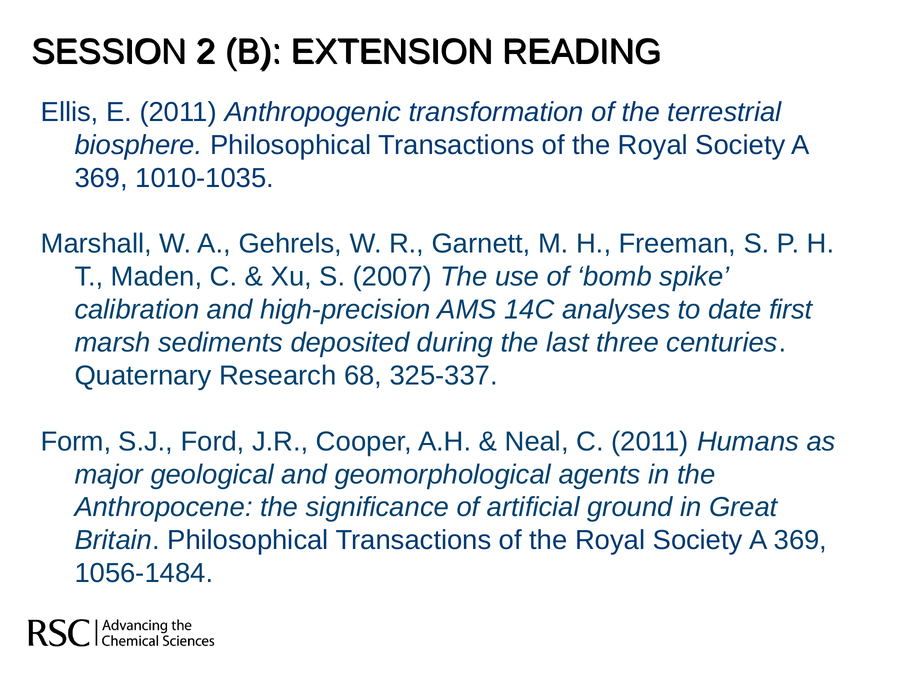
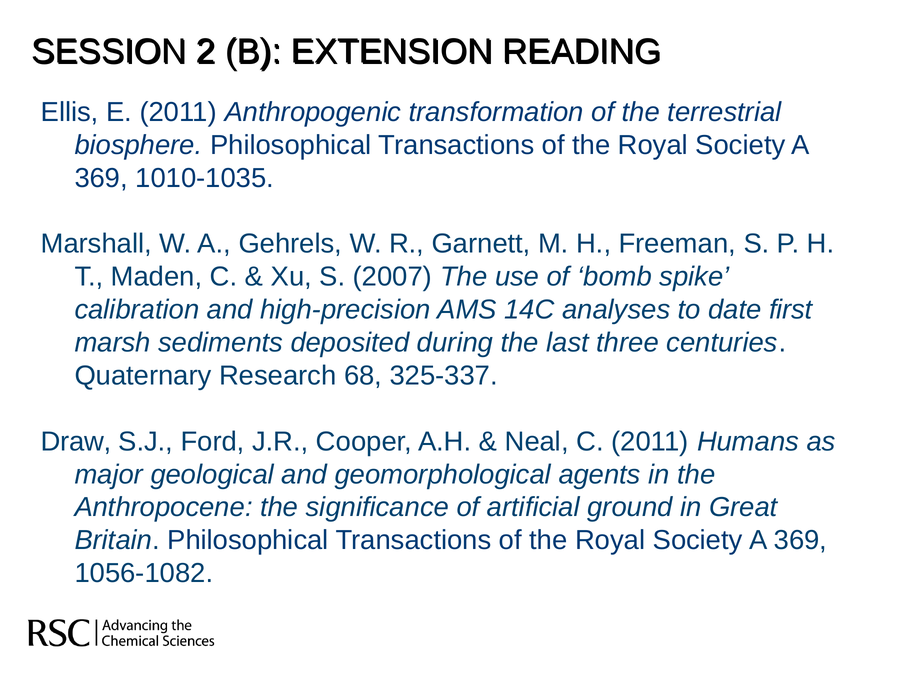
Form: Form -> Draw (76, 442)
1056-1484: 1056-1484 -> 1056-1082 (144, 574)
